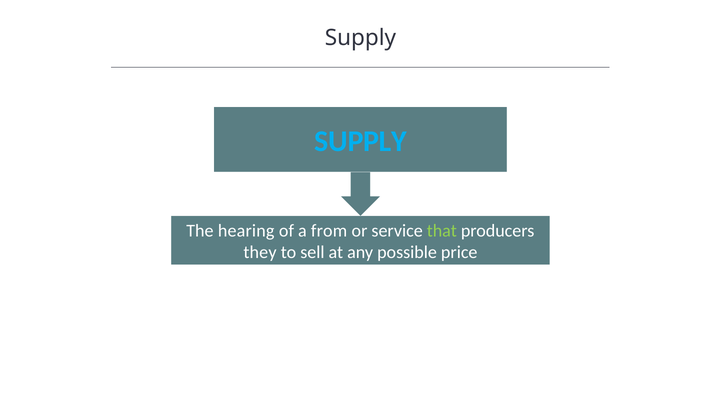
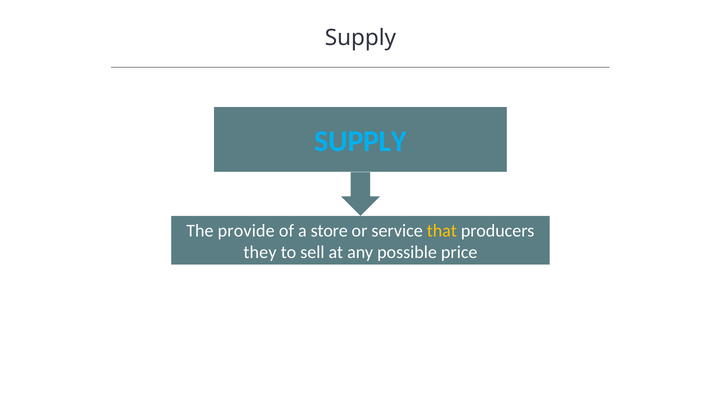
hearing: hearing -> provide (246, 230)
from: from -> store (329, 230)
that colour: light green -> yellow (442, 230)
